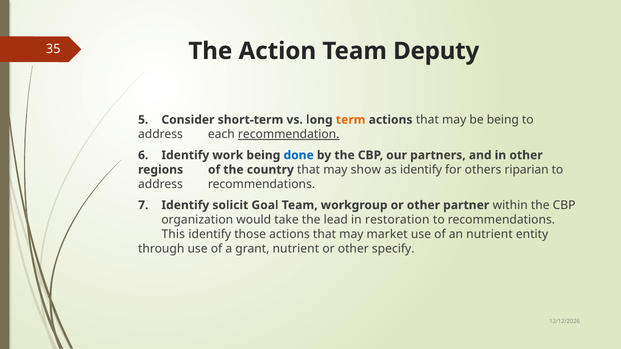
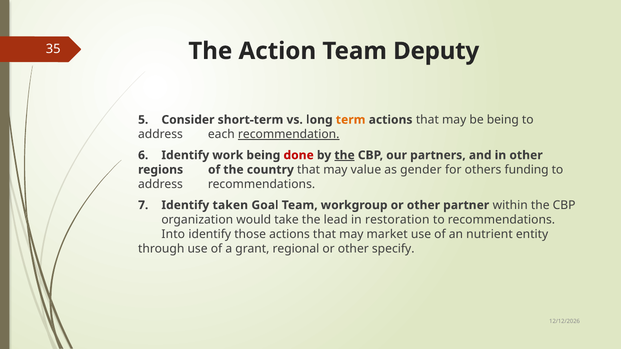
done colour: blue -> red (299, 155)
the underline: none -> present (345, 155)
show: show -> value (366, 170)
as identify: identify -> gender (421, 170)
riparian: riparian -> funding (527, 170)
solicit: solicit -> taken (230, 205)
This: This -> Into (173, 234)
grant nutrient: nutrient -> regional (296, 249)
